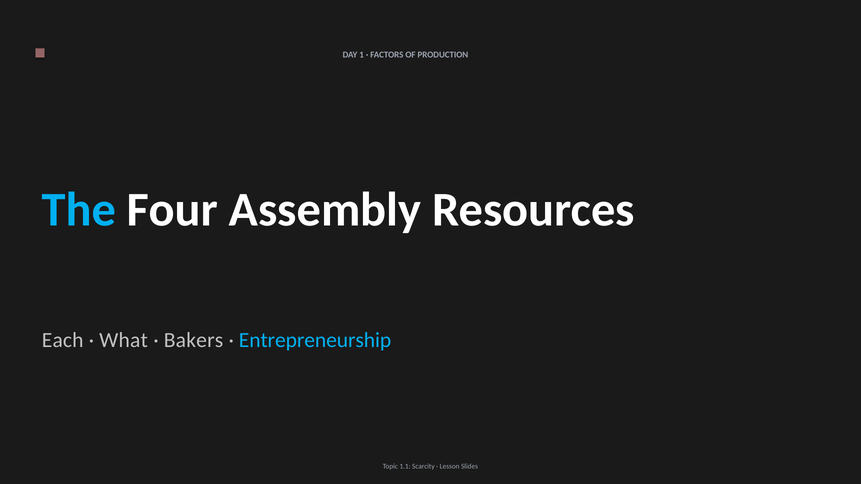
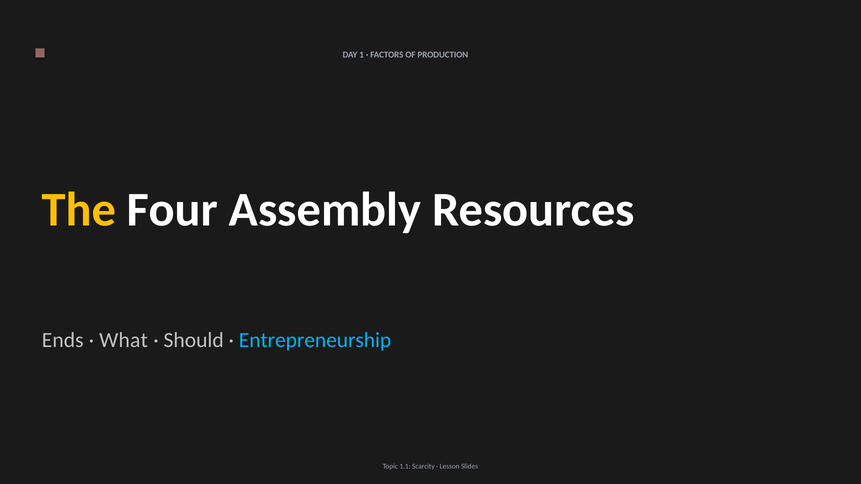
The colour: light blue -> yellow (79, 210)
Each: Each -> Ends (63, 340)
Bakers: Bakers -> Should (194, 340)
